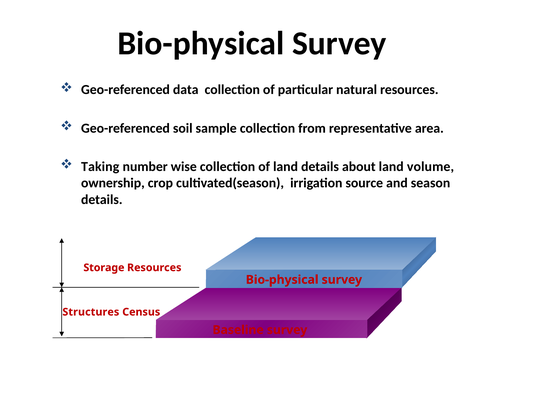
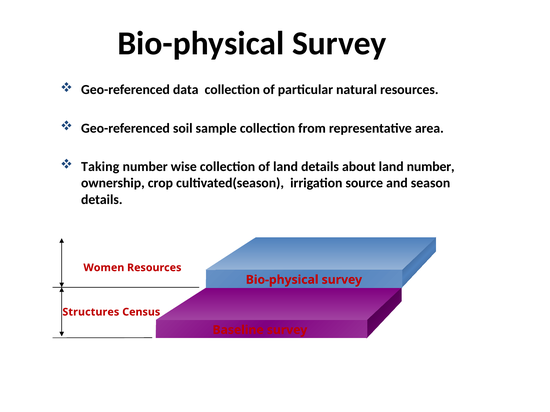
land volume: volume -> number (431, 167)
Storage: Storage -> Women (104, 268)
